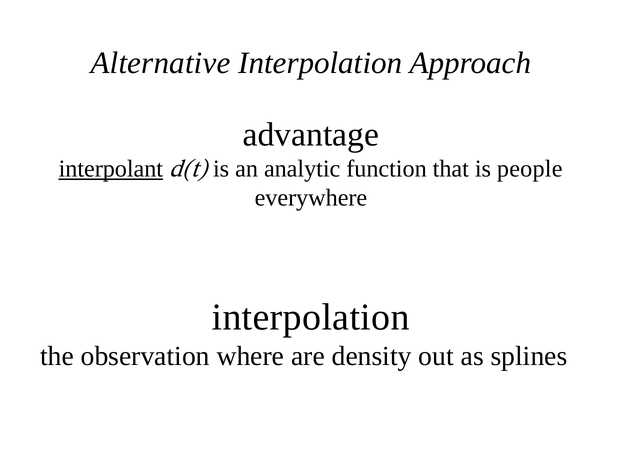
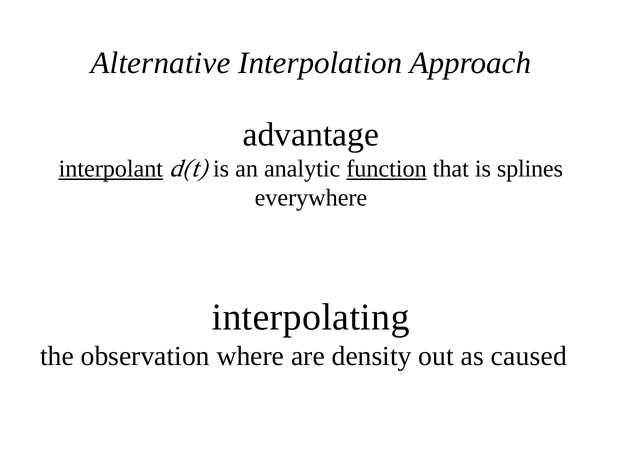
function underline: none -> present (387, 169)
people: people -> splines (530, 169)
interpolation: interpolation -> interpolating (311, 318)
splines: splines -> caused (529, 356)
